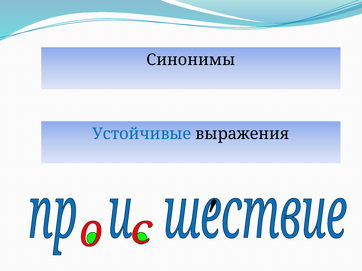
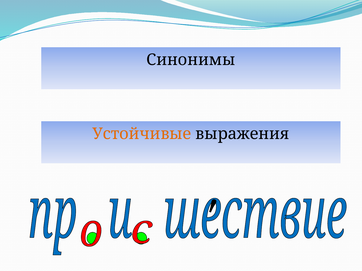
Устойчивые colour: blue -> orange (142, 134)
